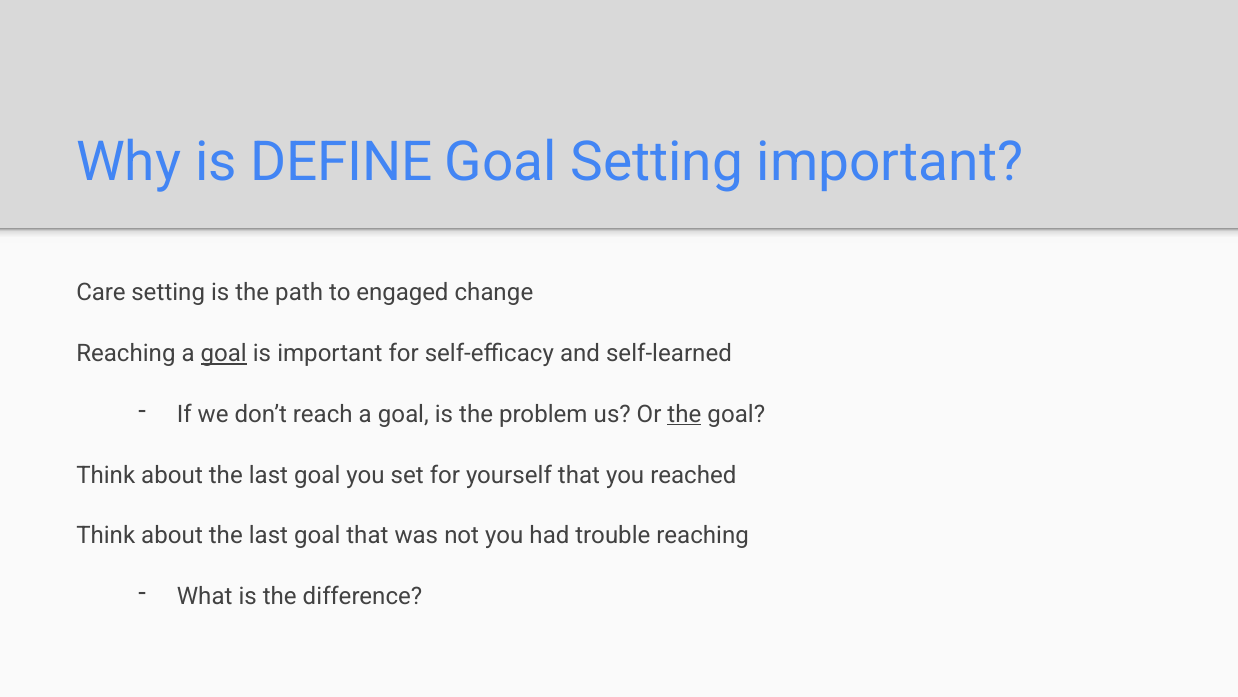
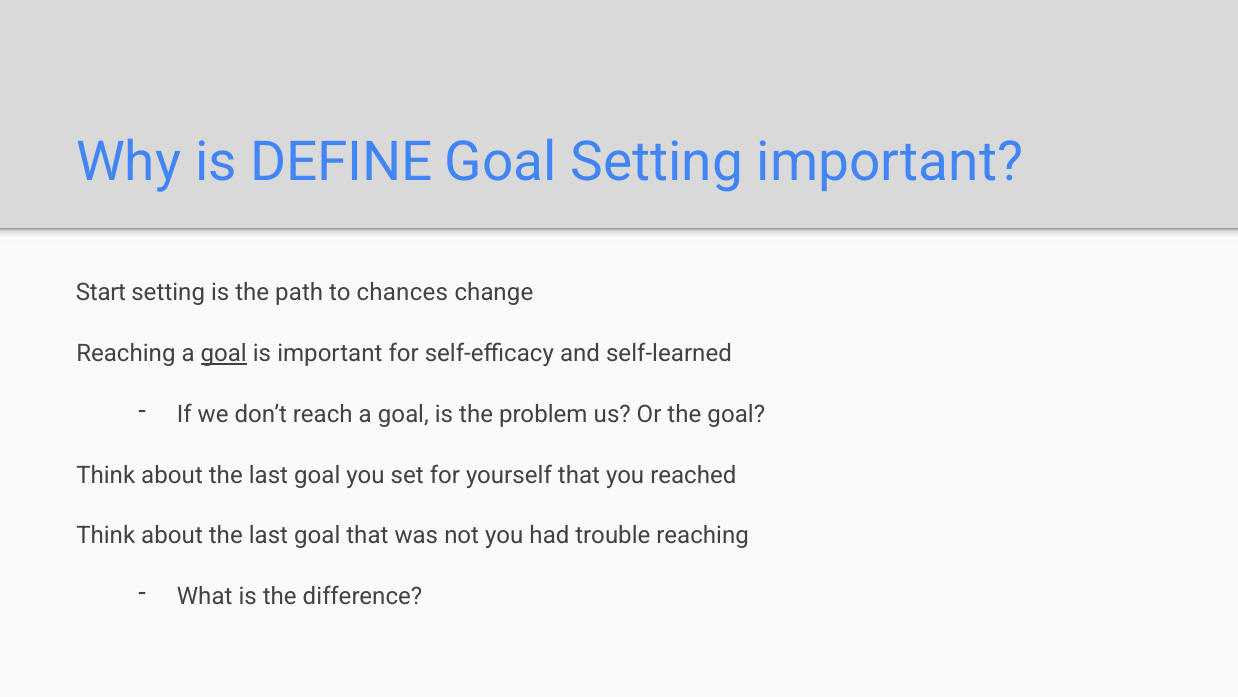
Care: Care -> Start (101, 293)
engaged: engaged -> chances (402, 293)
the underline: present -> none (684, 414)
